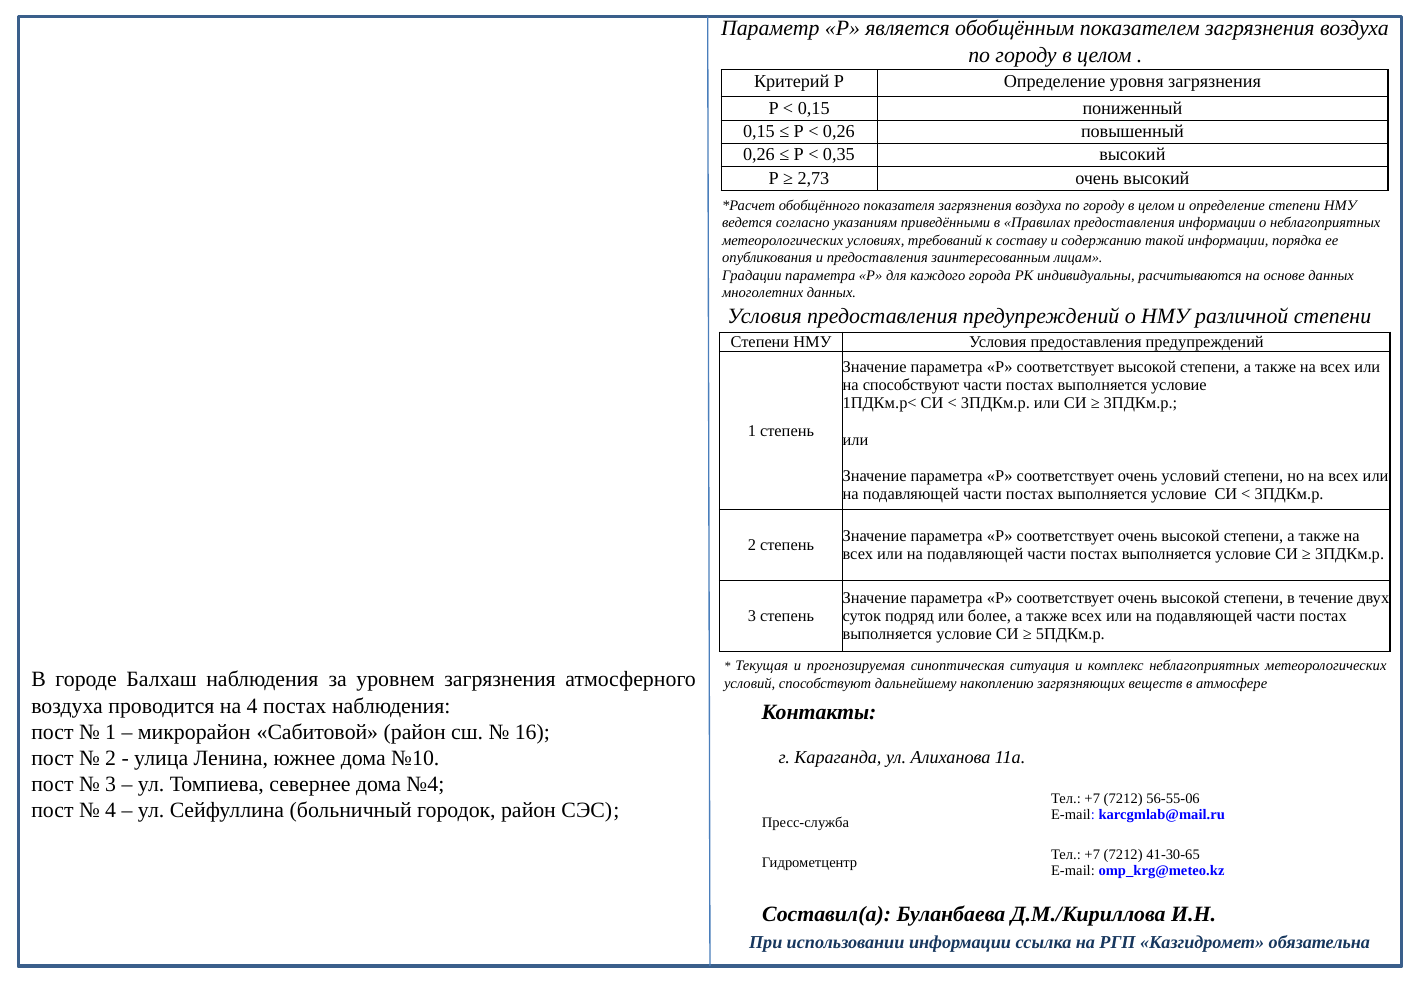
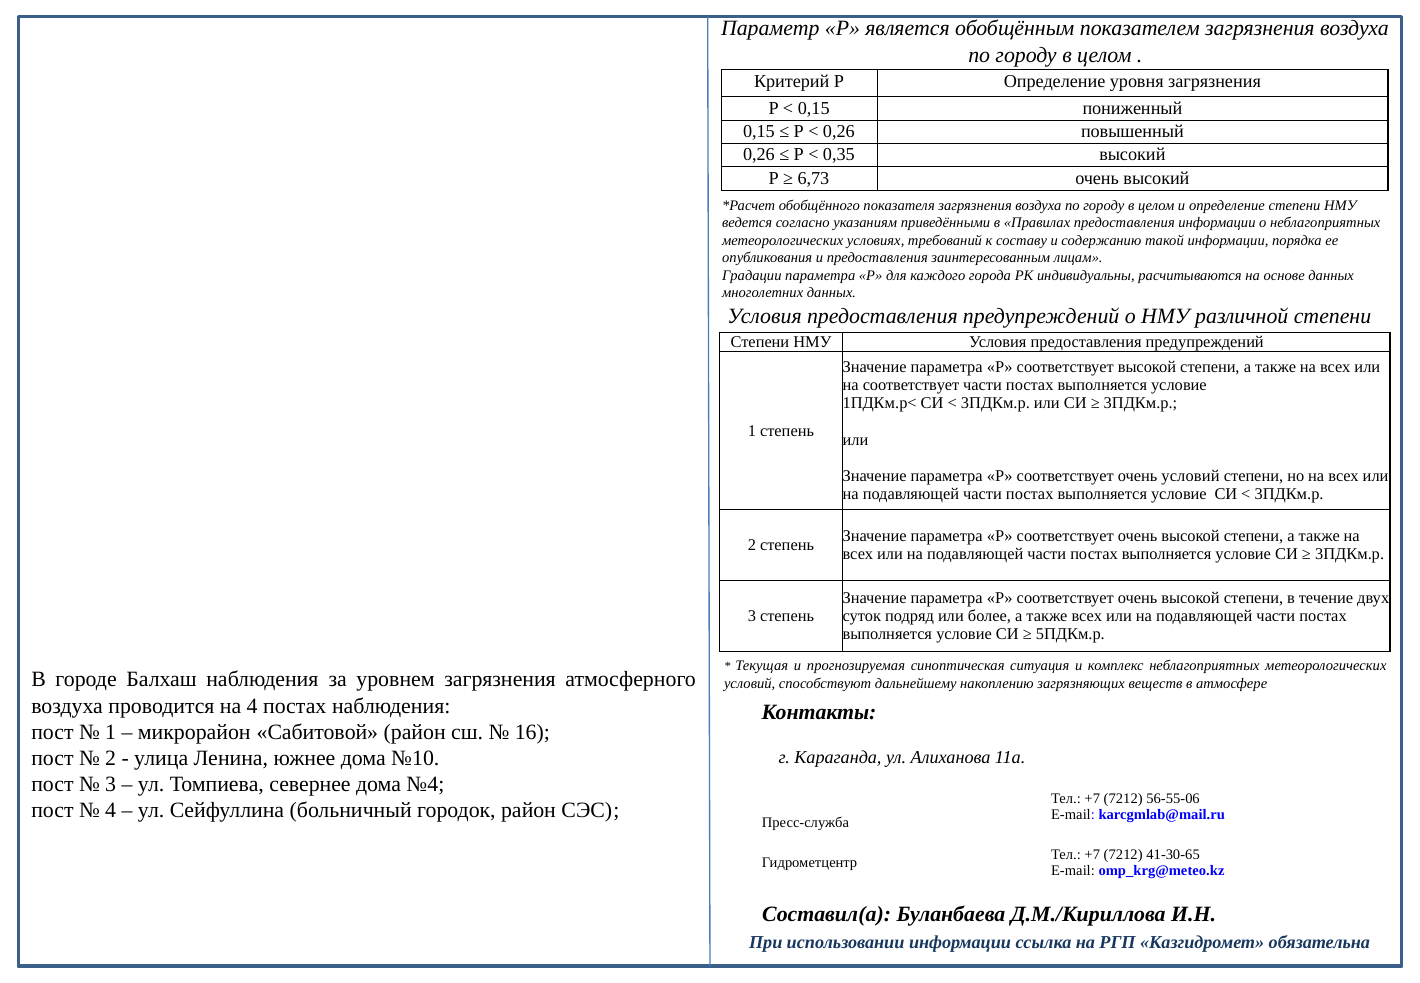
2,73: 2,73 -> 6,73 (814, 178)
на способствуют: способствуют -> соответствует (911, 385)
